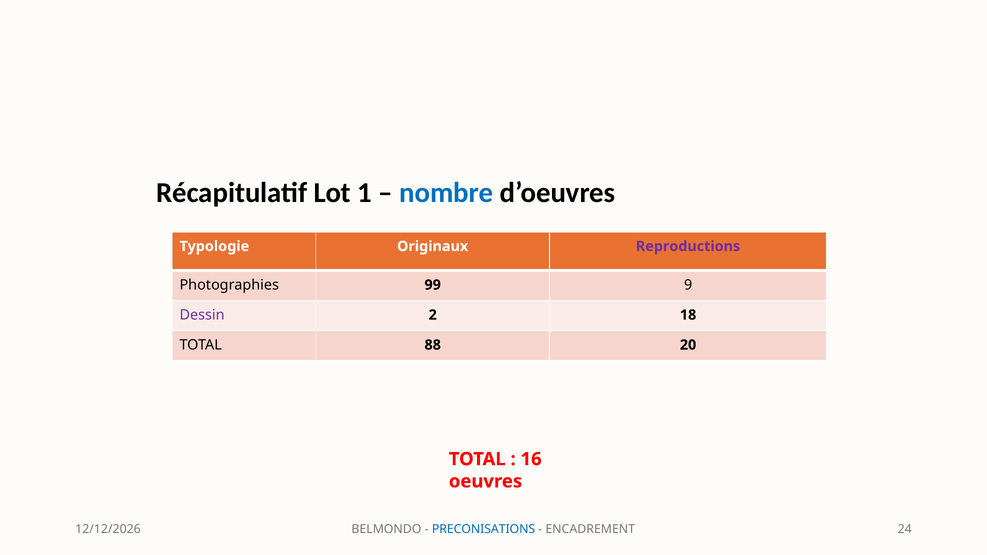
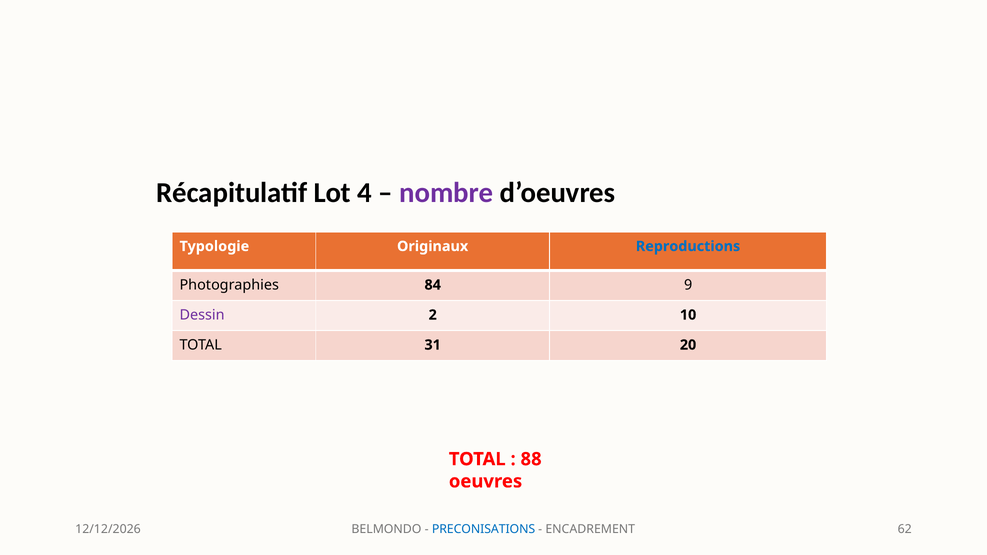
1: 1 -> 4 (365, 193)
nombre colour: blue -> purple (446, 193)
Reproductions colour: purple -> blue (688, 246)
99: 99 -> 84 (433, 285)
18: 18 -> 10 (688, 315)
88: 88 -> 31 (433, 345)
16: 16 -> 88 (531, 459)
24: 24 -> 62 (905, 529)
